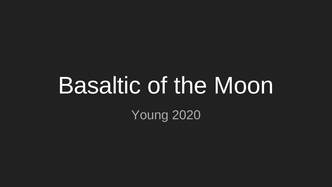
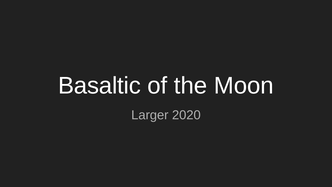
Young: Young -> Larger (150, 115)
